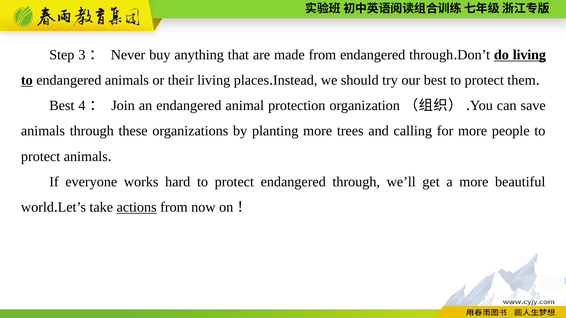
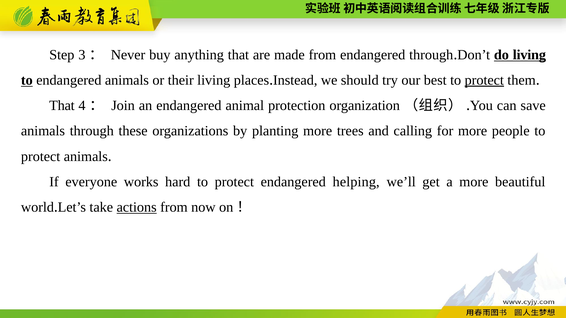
protect underline: none -> present (484, 80)
Best: Best -> That (62, 106)
protect endangered through: through -> helping (356, 182)
